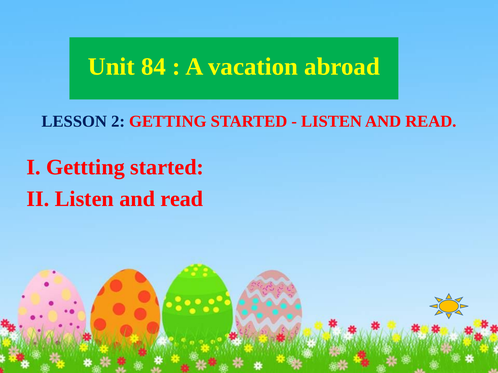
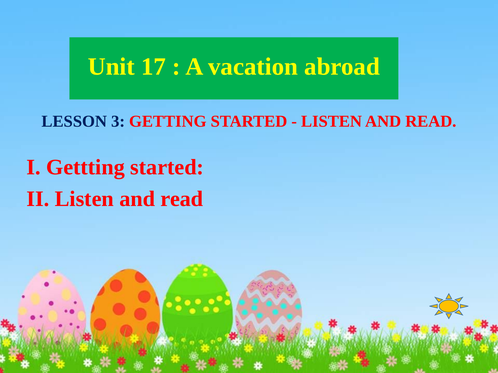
84: 84 -> 17 (153, 67)
2: 2 -> 3 (118, 121)
